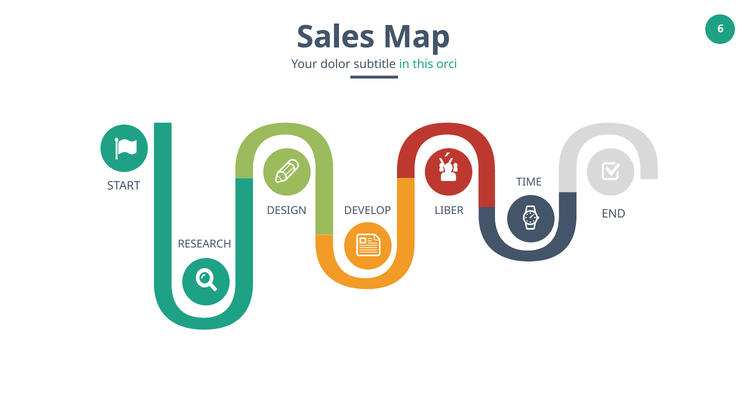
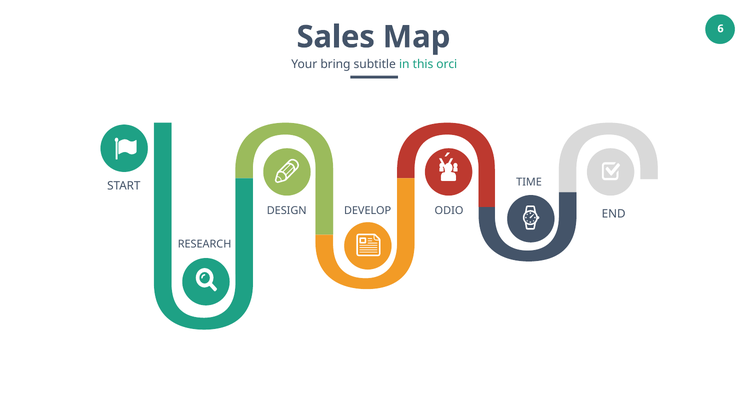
dolor: dolor -> bring (335, 64)
LIBER: LIBER -> ODIO (449, 211)
